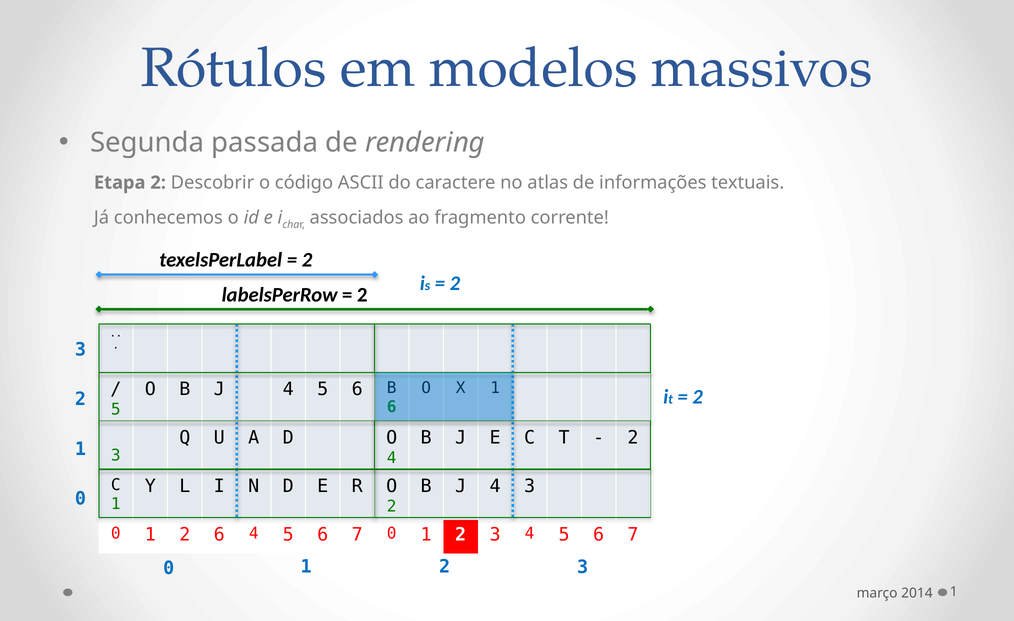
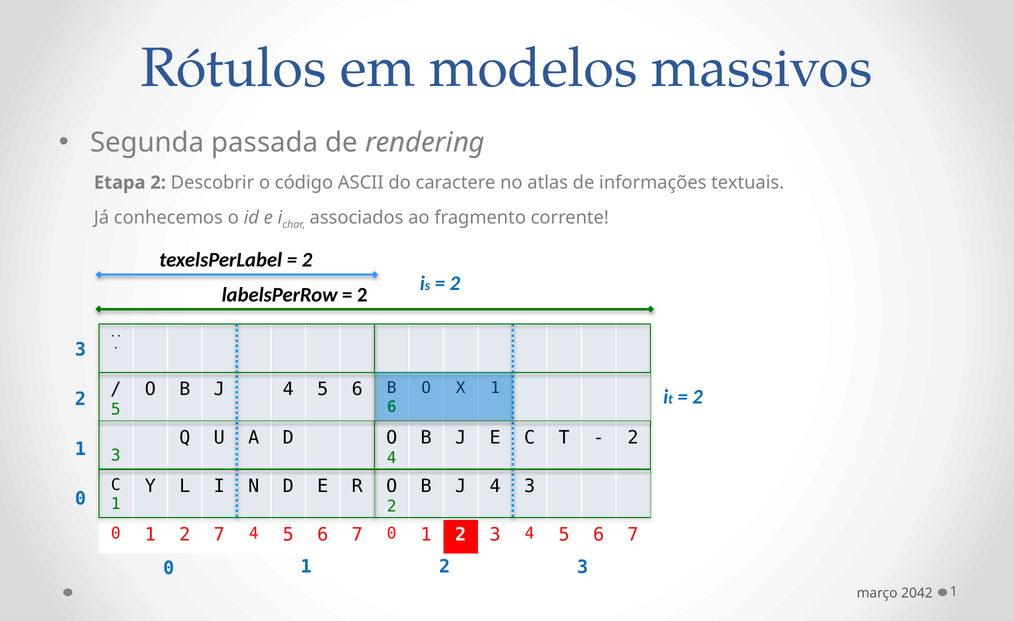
2 6: 6 -> 7 (219, 535)
2014: 2014 -> 2042 (917, 593)
